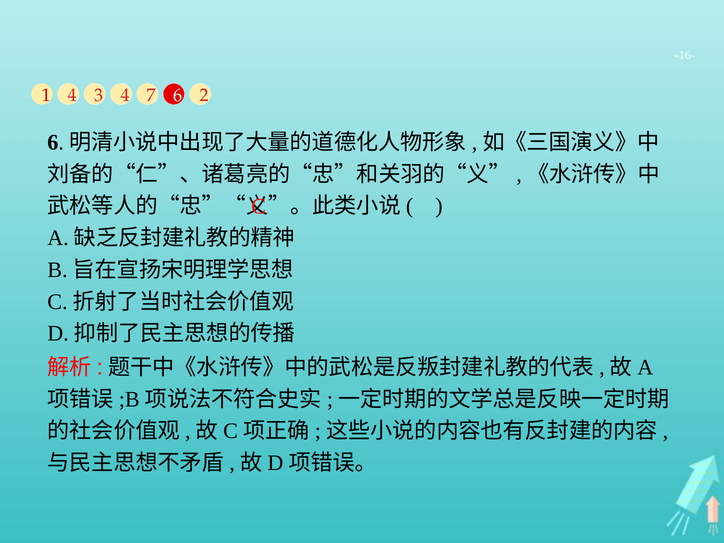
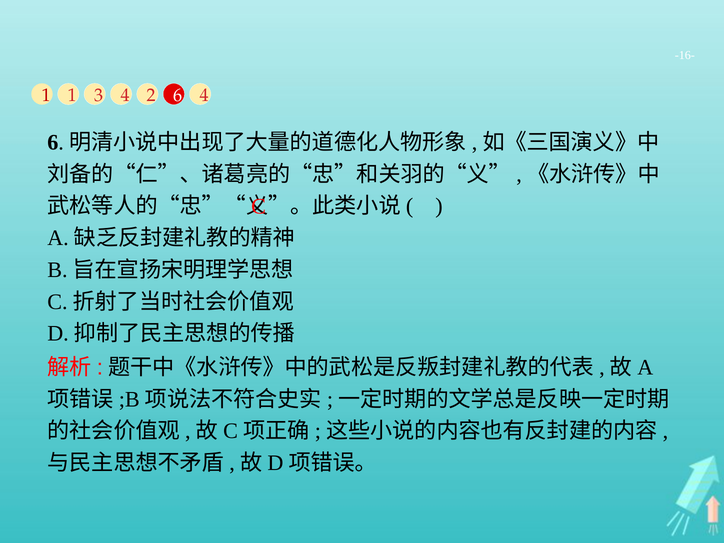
1 4: 4 -> 1 (72, 95)
7: 7 -> 2 (151, 95)
6 2: 2 -> 4 (204, 95)
